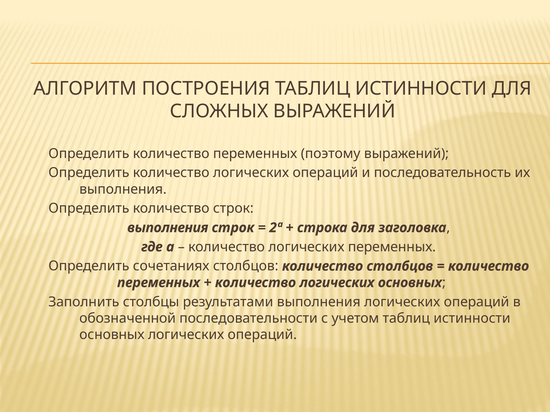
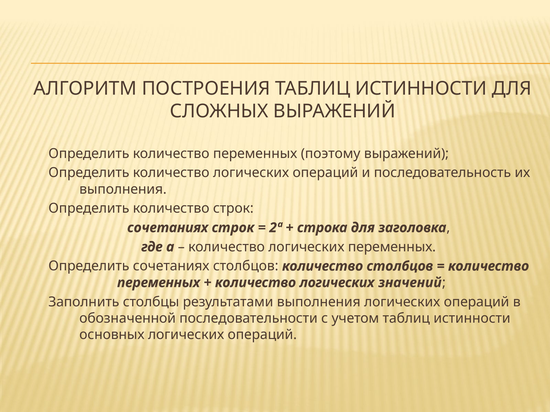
выполнения: выполнения -> сочетаниях (168, 228)
логических основных: основных -> значений (410, 283)
